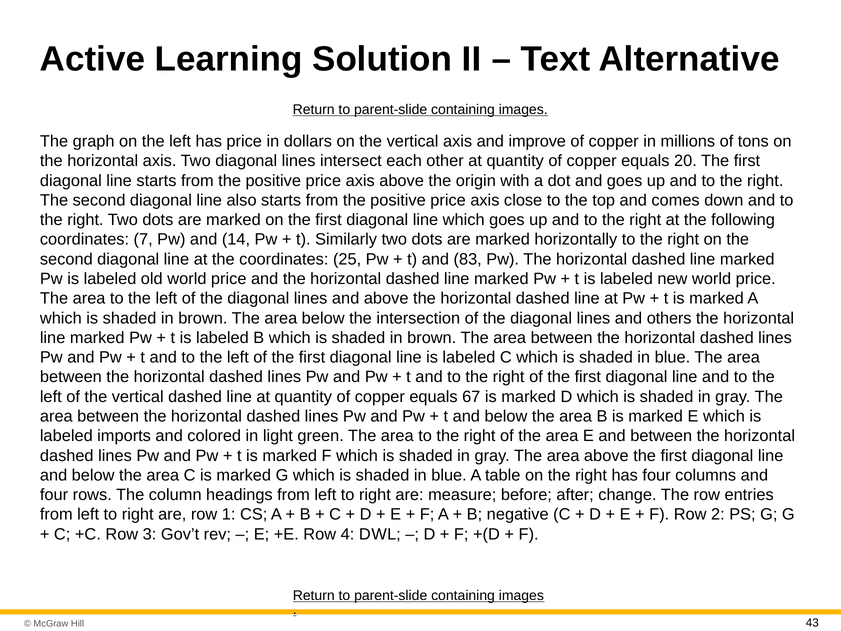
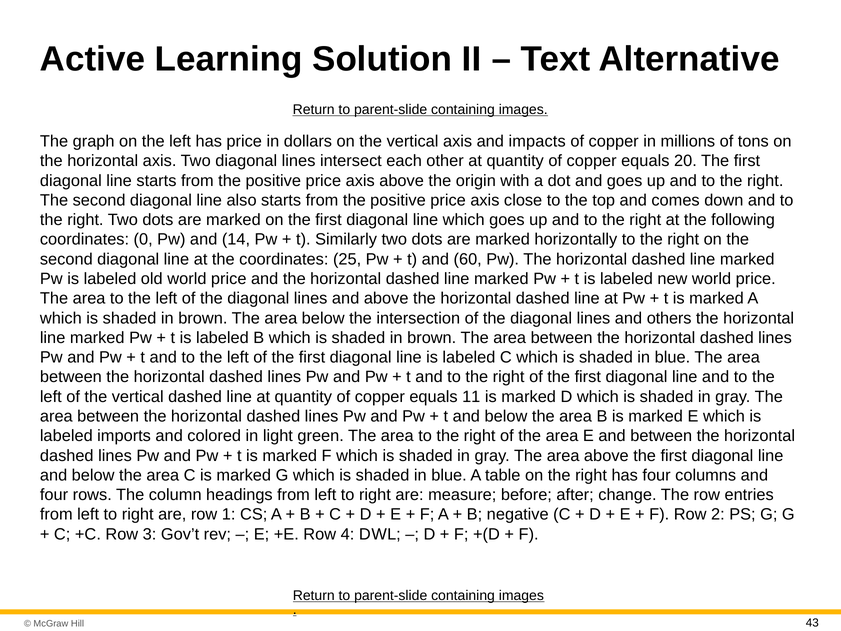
improve: improve -> impacts (537, 141)
7: 7 -> 0 (143, 239)
83: 83 -> 60 (468, 259)
67: 67 -> 11 (471, 397)
